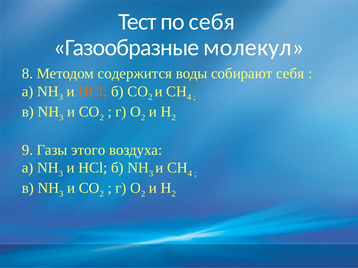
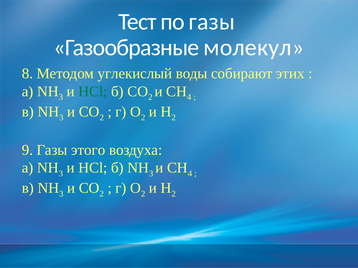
по себя: себя -> газы (212, 22)
содержится: содержится -> углекислый (135, 74)
собирают себя: себя -> этих (290, 74)
HCl colour: orange -> green (93, 92)
